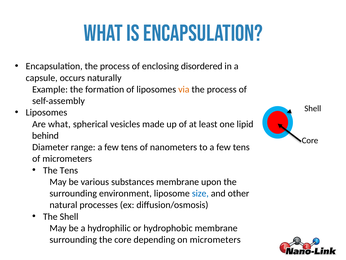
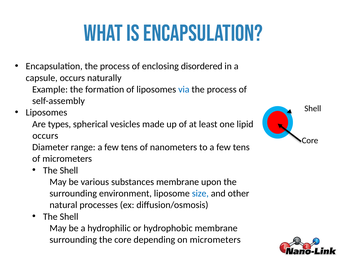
via colour: orange -> blue (184, 89)
Are what: what -> types (59, 124)
behind: behind -> occurs (45, 135)
Tens: Tens -> Shell (69, 170)
